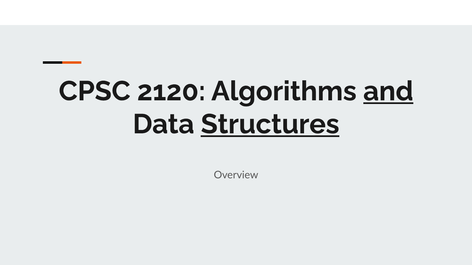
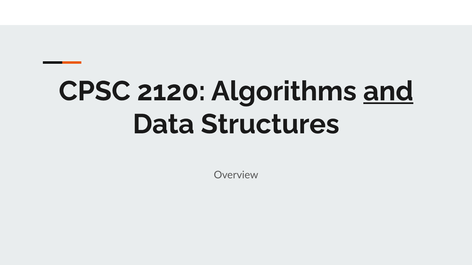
Structures underline: present -> none (270, 124)
